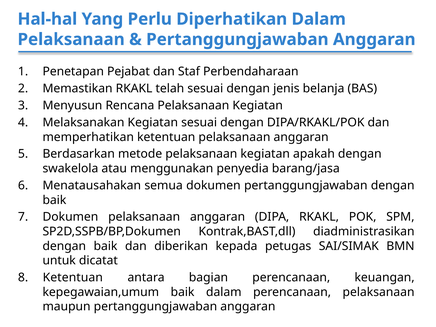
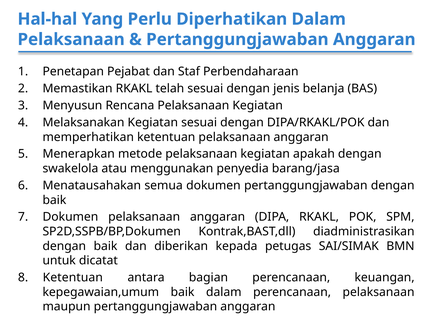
Berdasarkan: Berdasarkan -> Menerapkan (79, 154)
